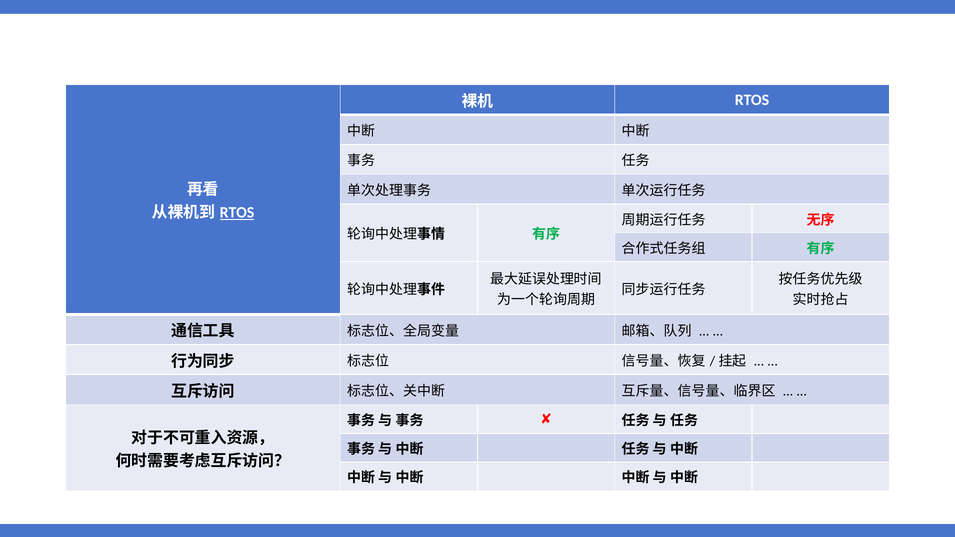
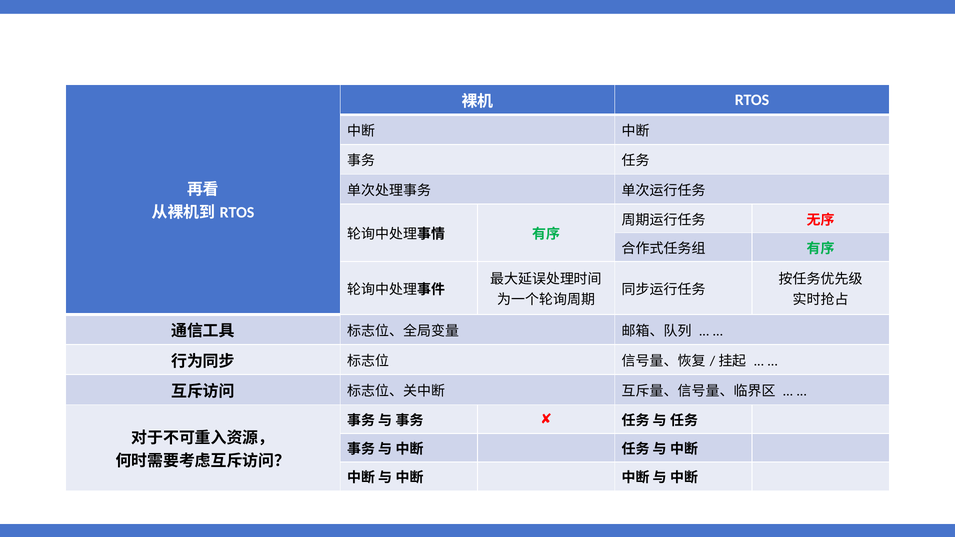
RTOS underline: present -> none (237, 213)
